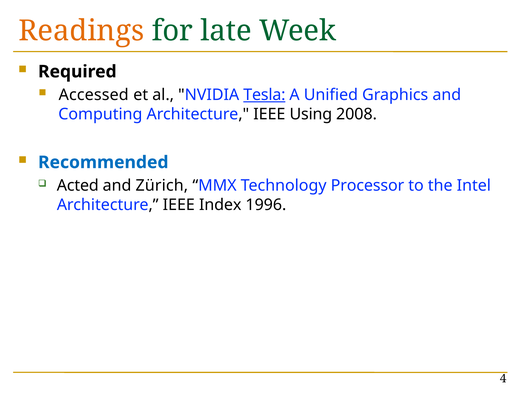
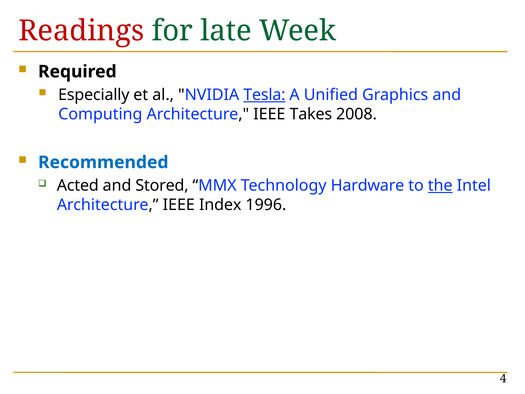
Readings colour: orange -> red (81, 31)
Accessed: Accessed -> Especially (94, 95)
Using: Using -> Takes (311, 114)
Zürich: Zürich -> Stored (162, 185)
Processor: Processor -> Hardware (367, 185)
the underline: none -> present (440, 185)
